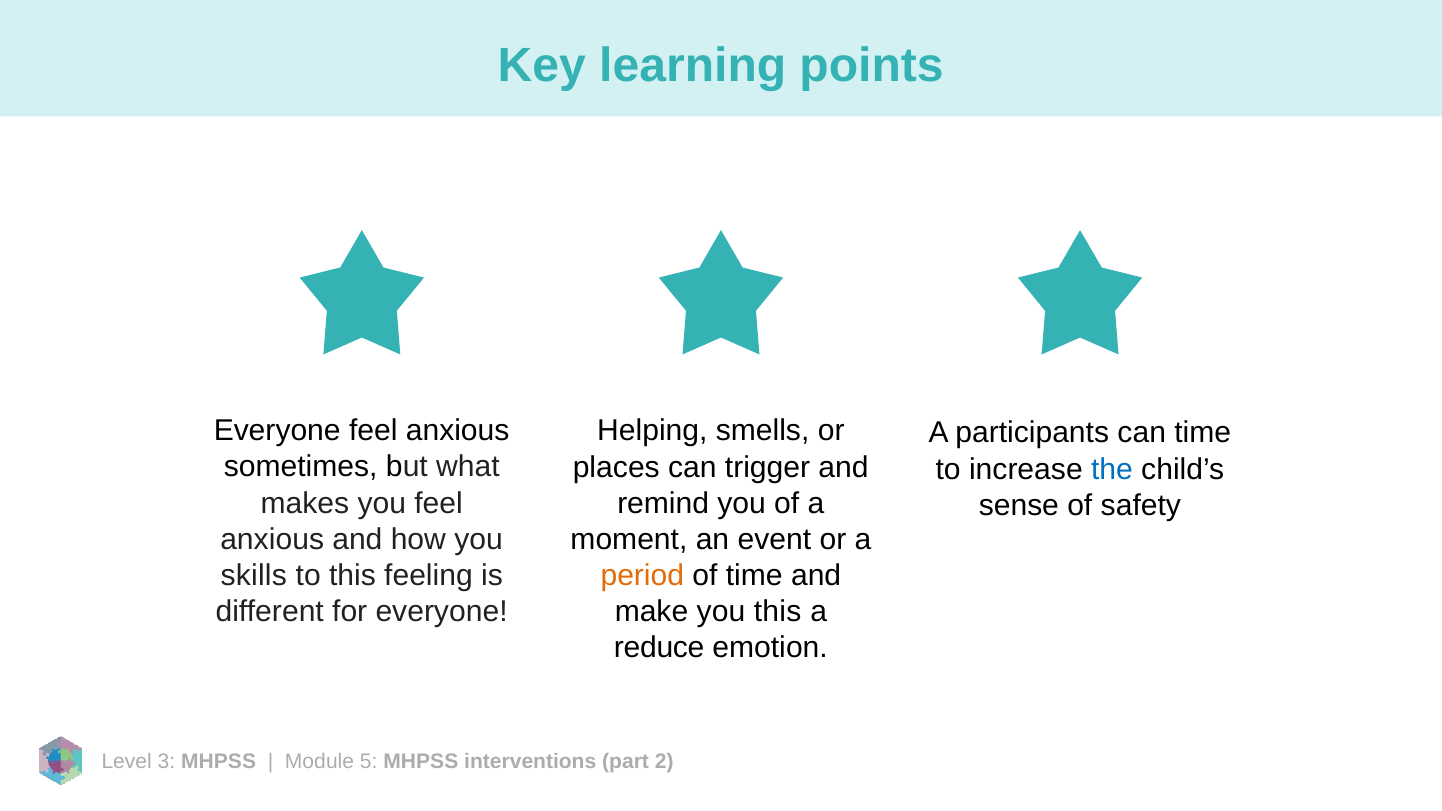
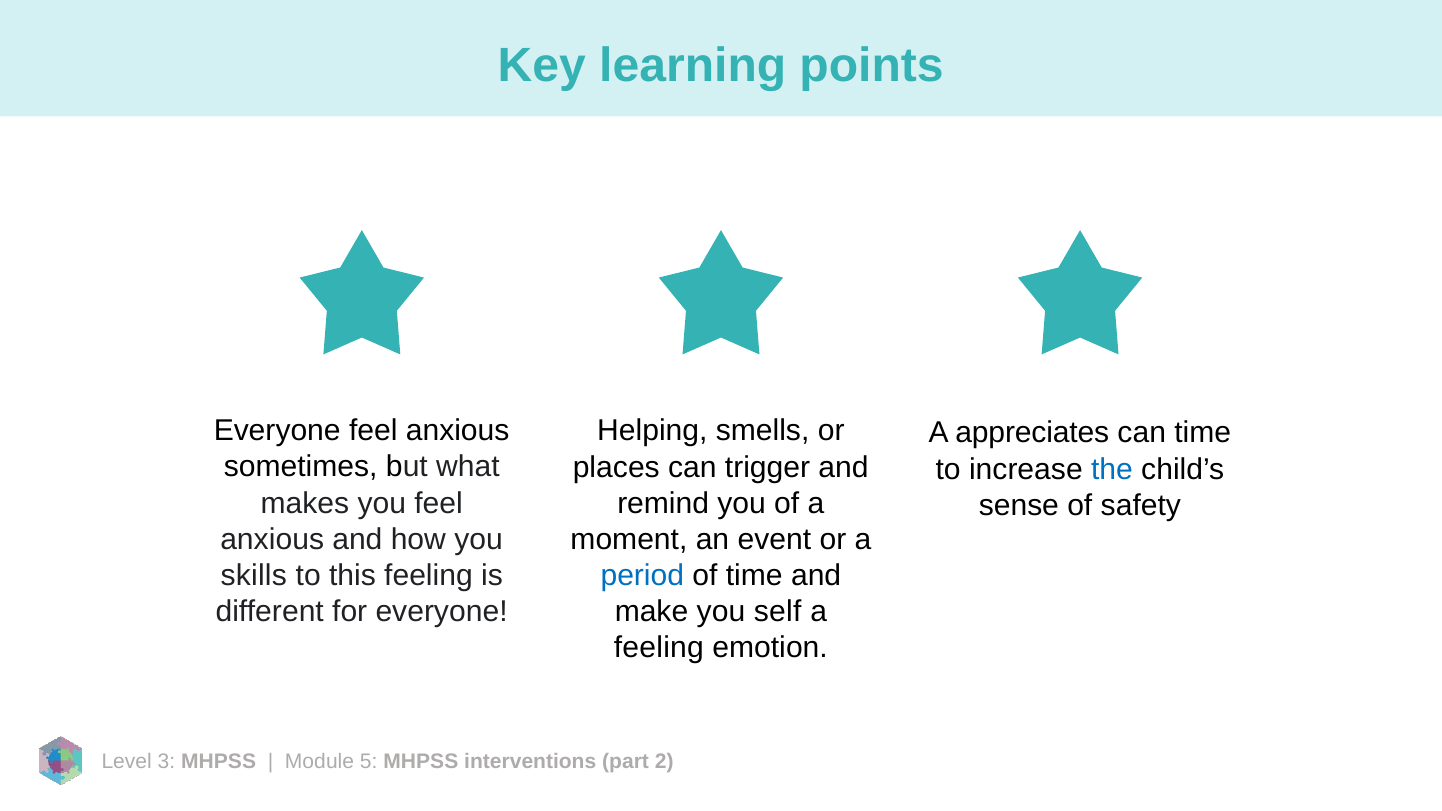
participants: participants -> appreciates (1032, 433)
period colour: orange -> blue (642, 575)
you this: this -> self (778, 611)
reduce: reduce -> feeling (659, 647)
